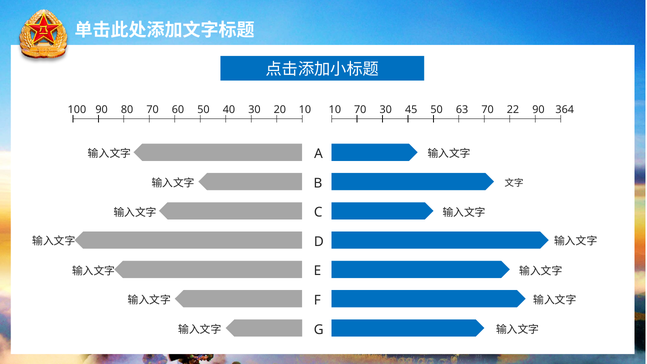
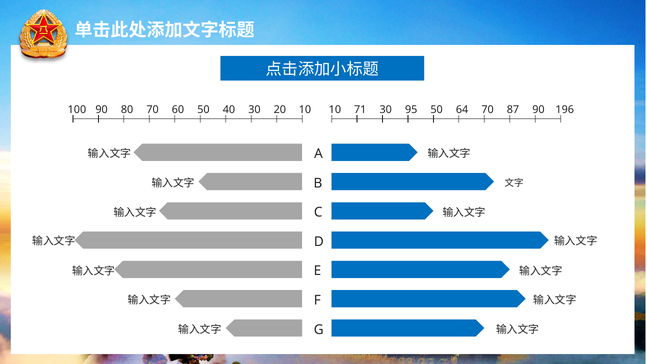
10 70: 70 -> 71 (360, 109)
45: 45 -> 95 (411, 109)
63: 63 -> 64 (462, 109)
22: 22 -> 87 (513, 109)
364: 364 -> 196 (565, 109)
